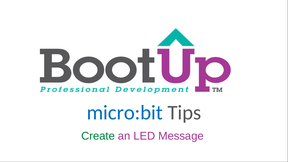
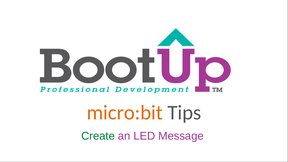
micro:bit colour: blue -> orange (125, 113)
